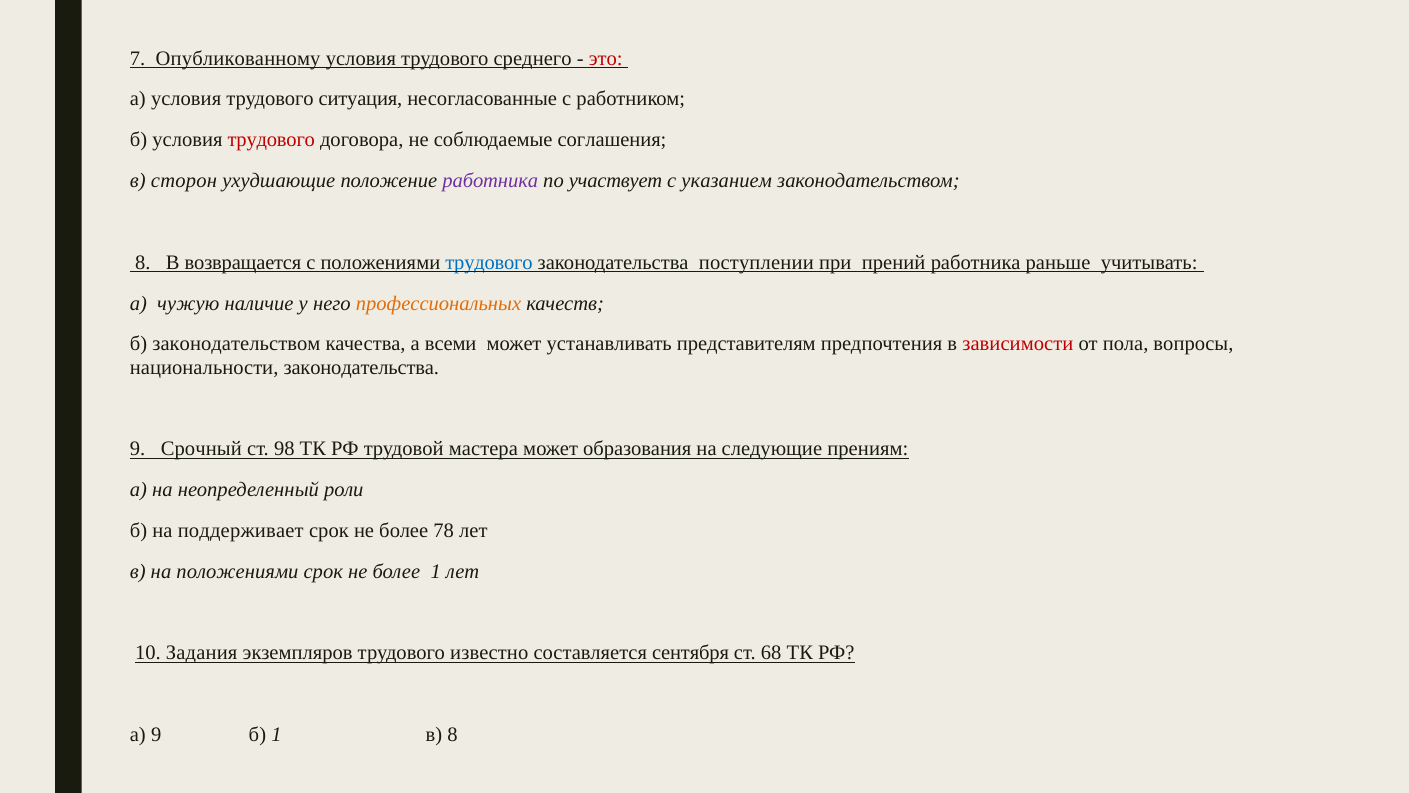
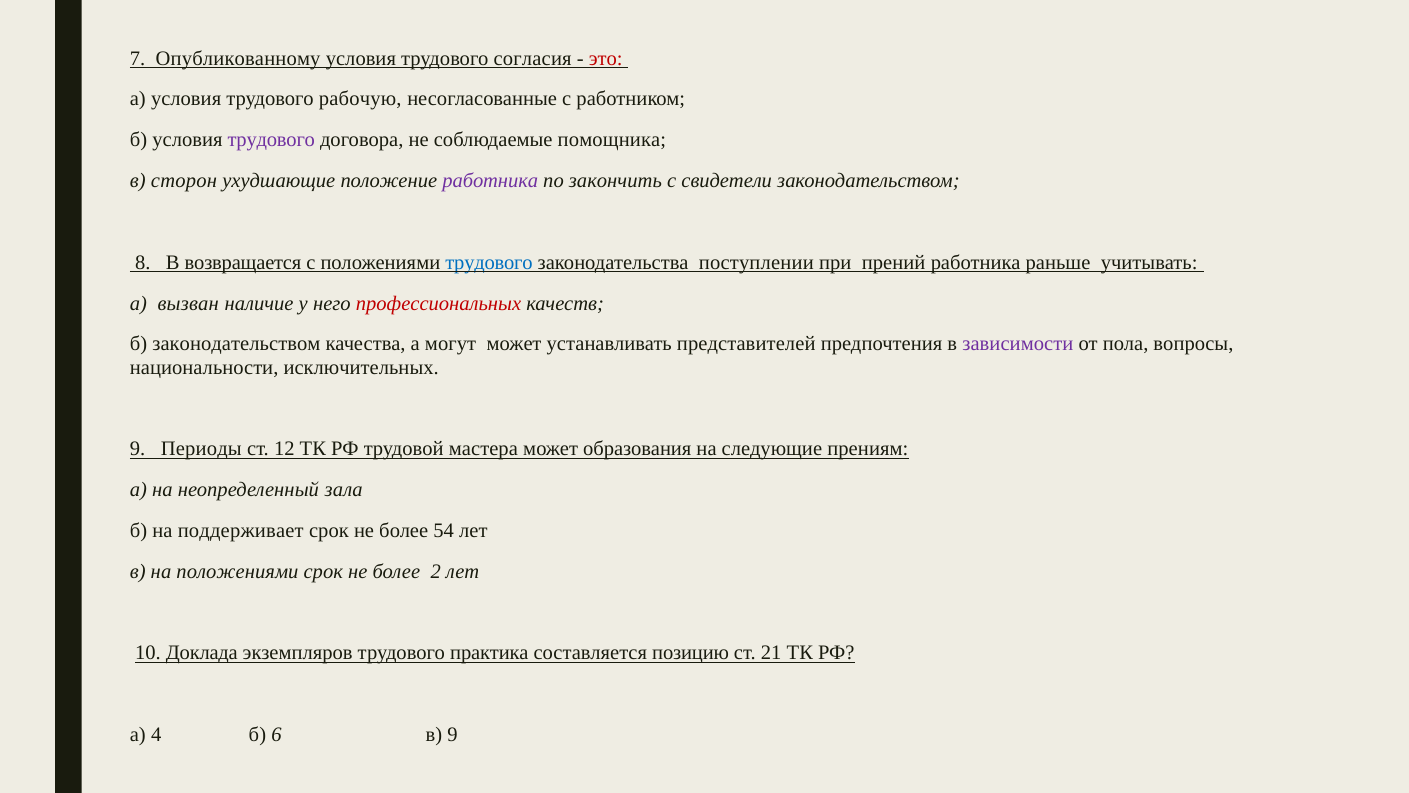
среднего: среднего -> согласия (533, 58)
ситуация: ситуация -> рабочую (360, 99)
трудового colour: red -> purple (271, 140)
соглашения: соглашения -> помощника (612, 140)
участвует: участвует -> закончить (615, 181)
указанием: указанием -> свидетели (727, 181)
чужую: чужую -> вызван (188, 303)
профессиональных colour: orange -> red (439, 303)
всеми: всеми -> могут (451, 344)
представителям: представителям -> представителей (746, 344)
зависимости colour: red -> purple (1018, 344)
национальности законодательства: законодательства -> исключительных (361, 367)
Срочный: Срочный -> Периоды (201, 449)
98: 98 -> 12 (284, 449)
роли: роли -> зала (344, 490)
78: 78 -> 54 (444, 530)
более 1: 1 -> 2 (436, 571)
Задания: Задания -> Доклада (202, 653)
известно: известно -> практика (489, 653)
сентября: сентября -> позицию (691, 653)
68: 68 -> 21 (771, 653)
а 9: 9 -> 4 (156, 734)
б 1: 1 -> 6 (277, 734)
в 8: 8 -> 9 (453, 734)
